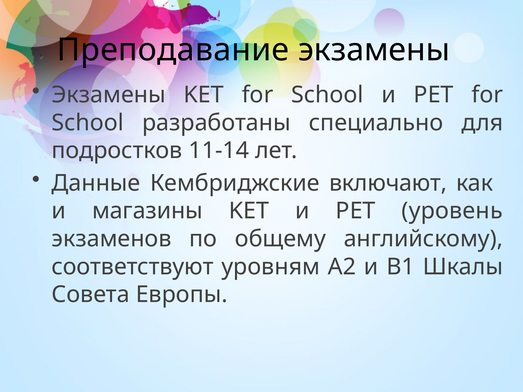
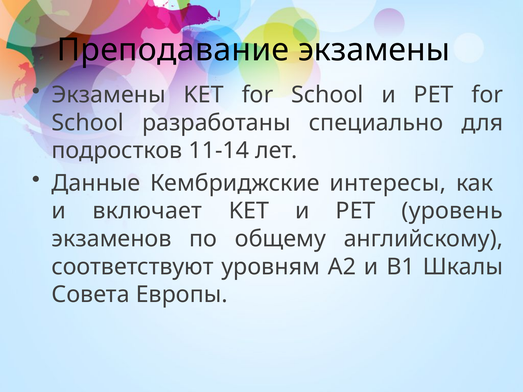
включают: включают -> интересы (388, 183)
магазины: магазины -> включает (147, 211)
